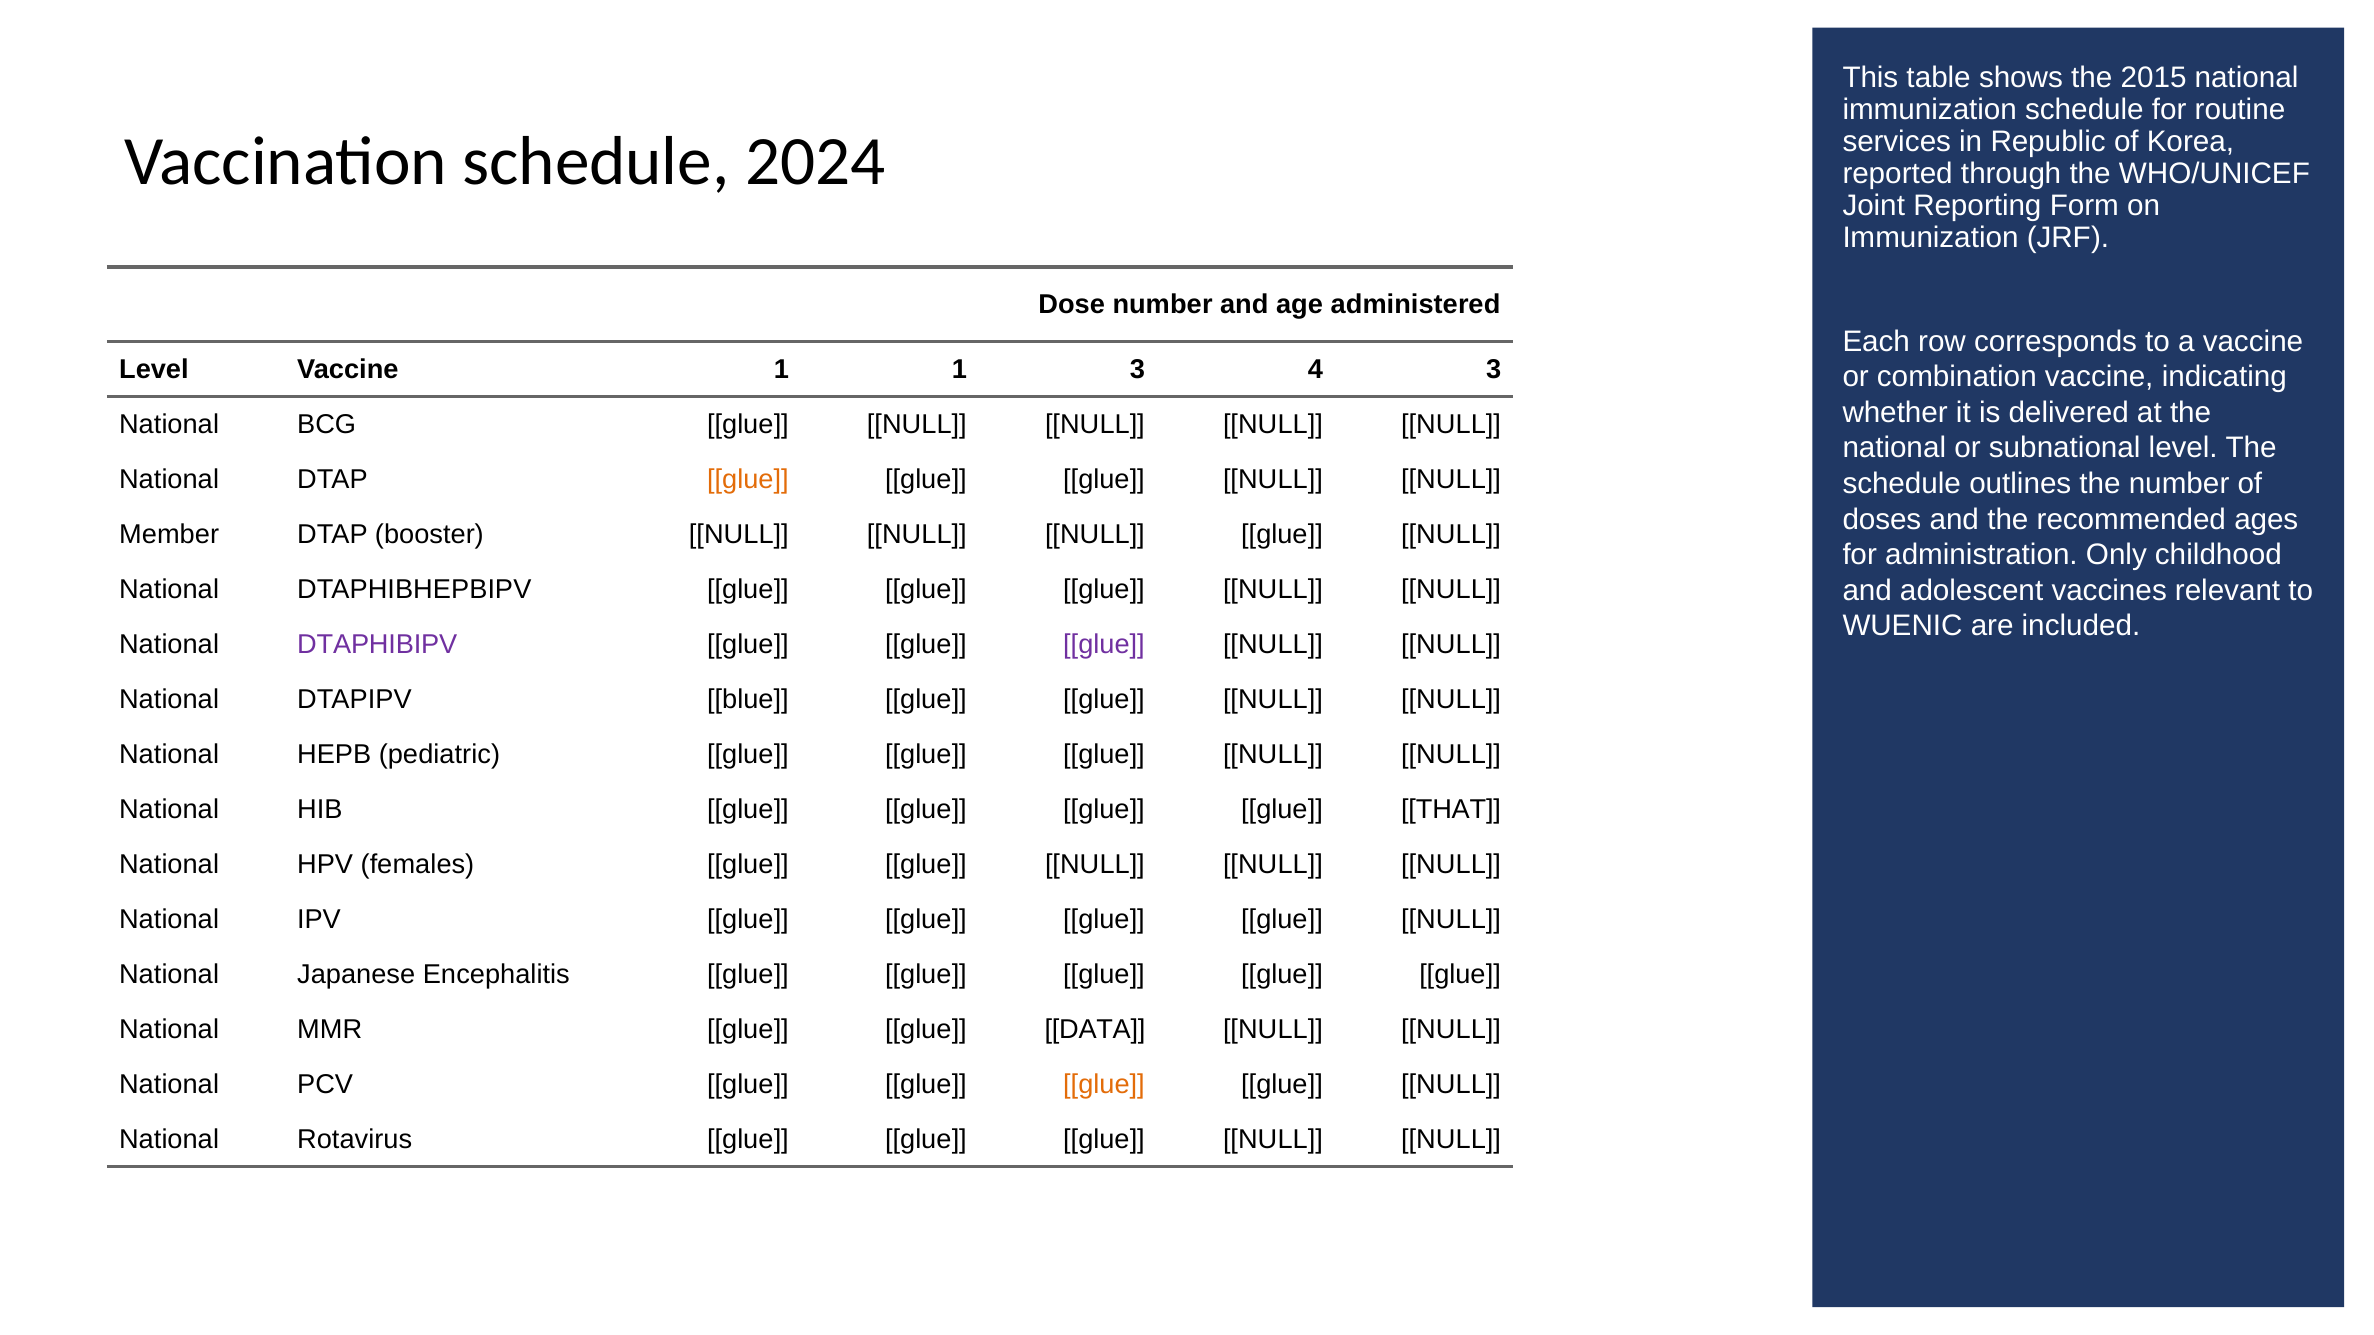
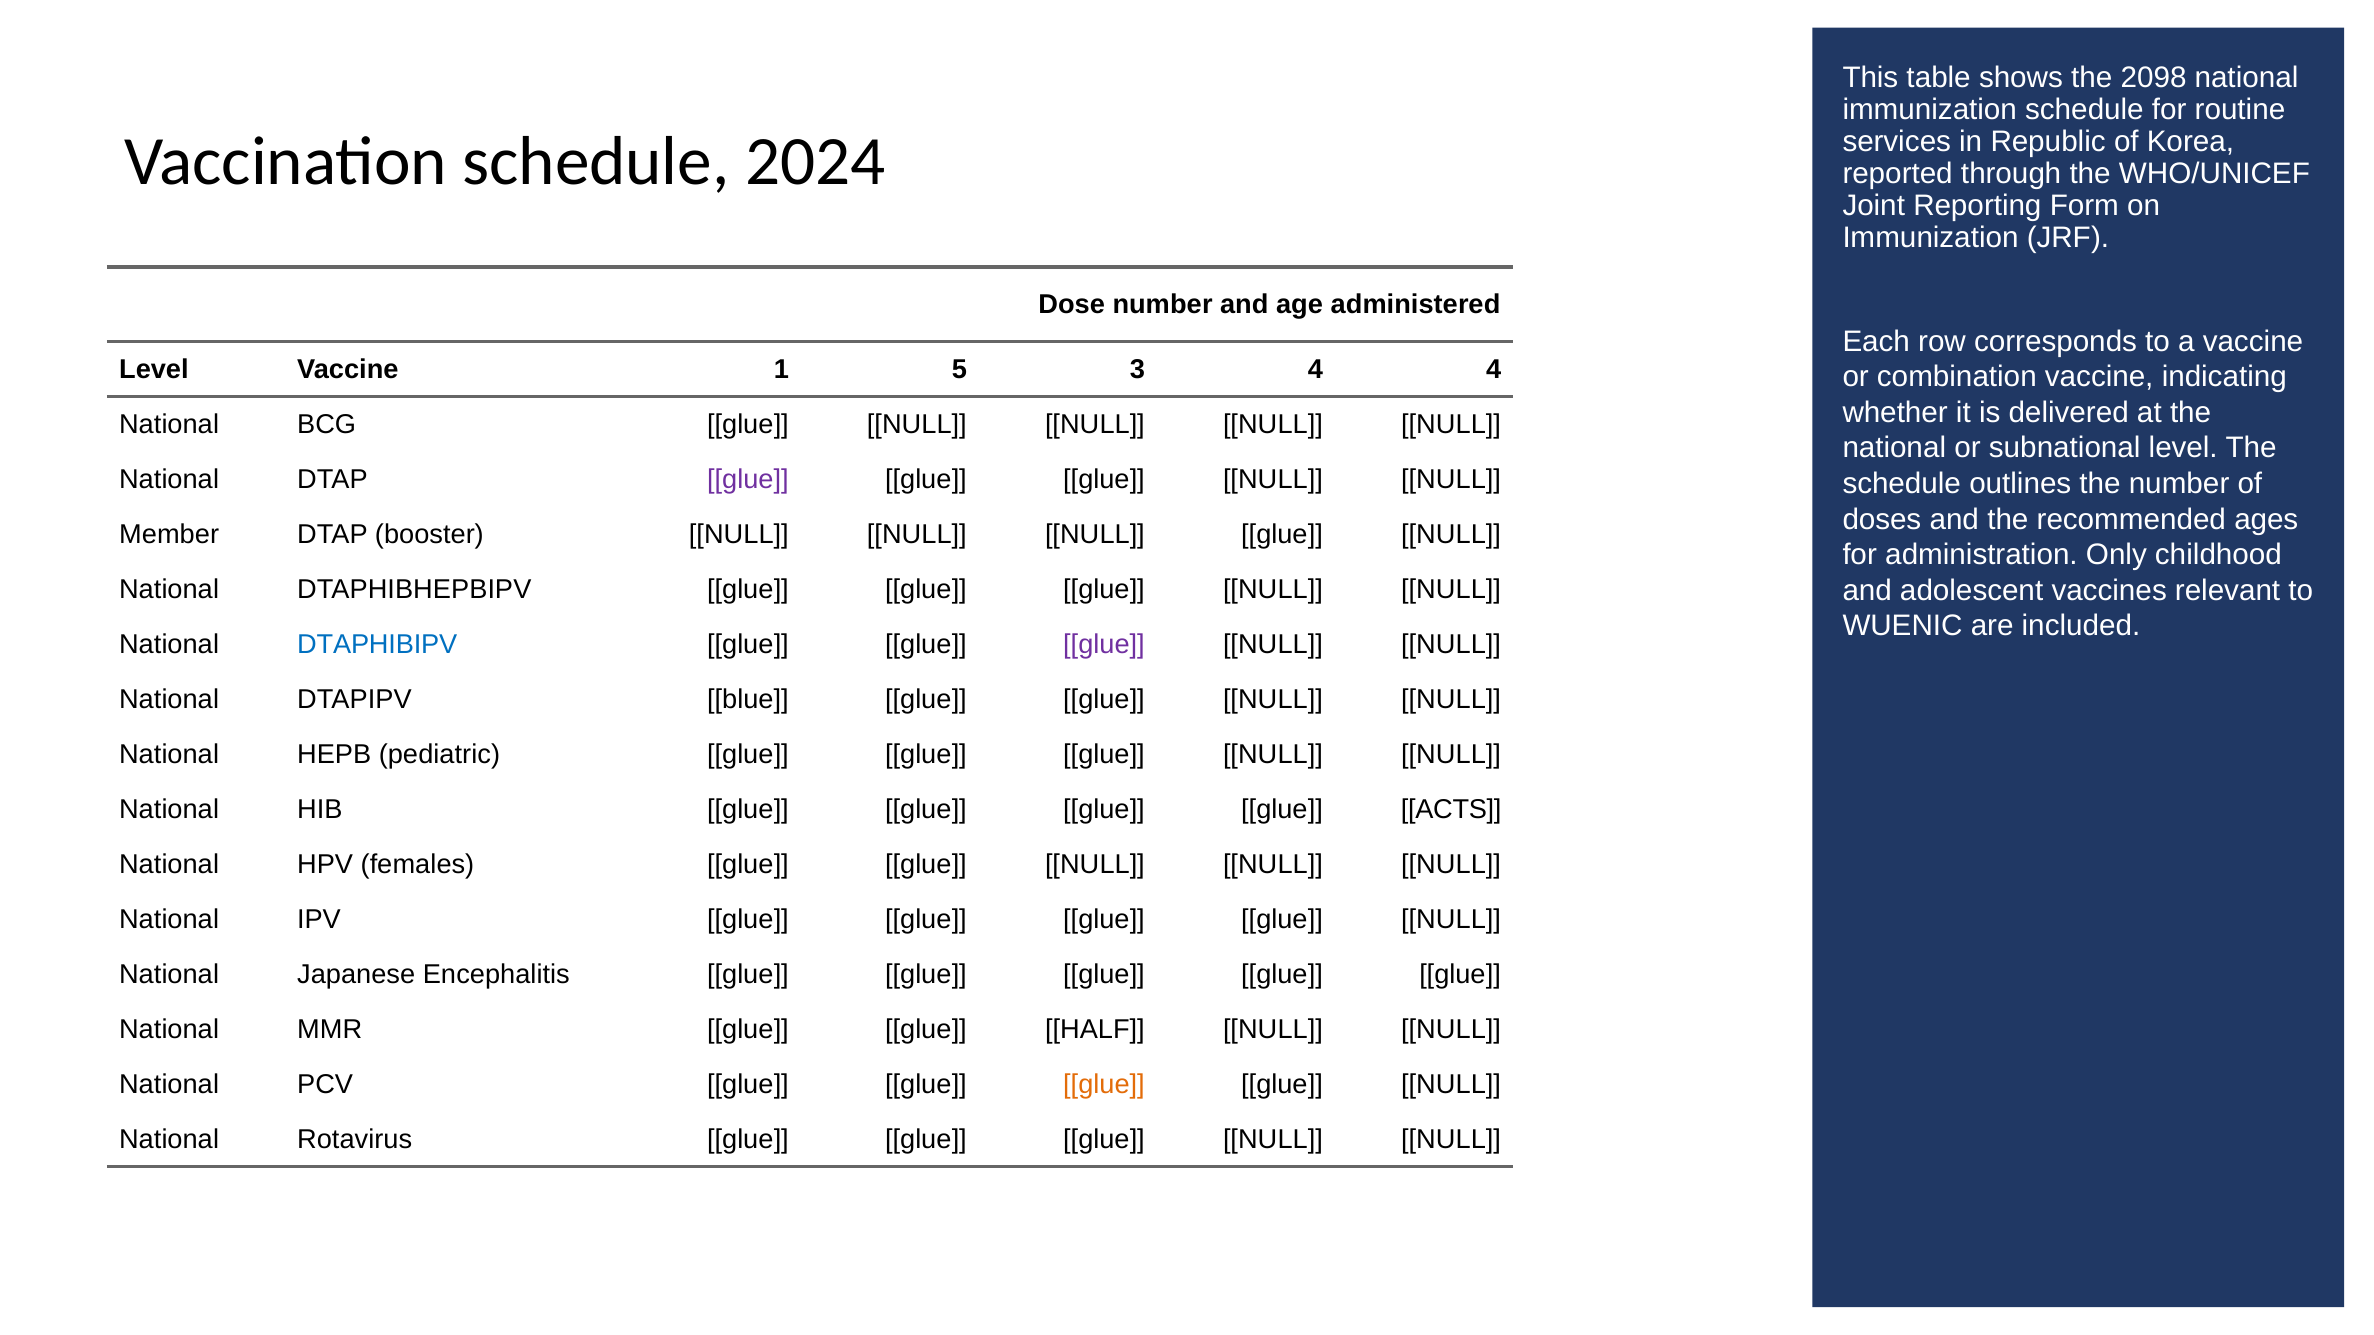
2015: 2015 -> 2098 (2154, 78)
1 1: 1 -> 5 (959, 370)
4 3: 3 -> 4 (1494, 370)
glue colour: orange -> purple (748, 480)
DTAPHIBIPV colour: purple -> blue (377, 645)
THAT: THAT -> ACTS (1451, 810)
DATA: DATA -> HALF (1095, 1030)
